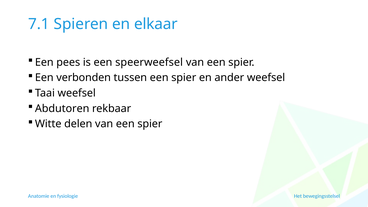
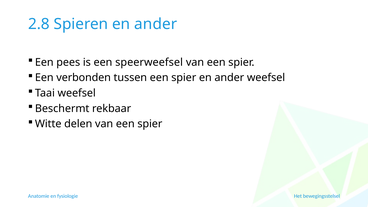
7.1: 7.1 -> 2.8 (39, 24)
Spieren en elkaar: elkaar -> ander (156, 24)
Abdutoren: Abdutoren -> Beschermt (62, 109)
